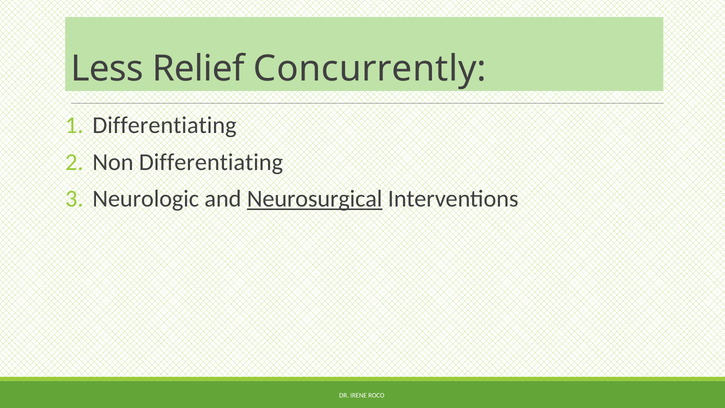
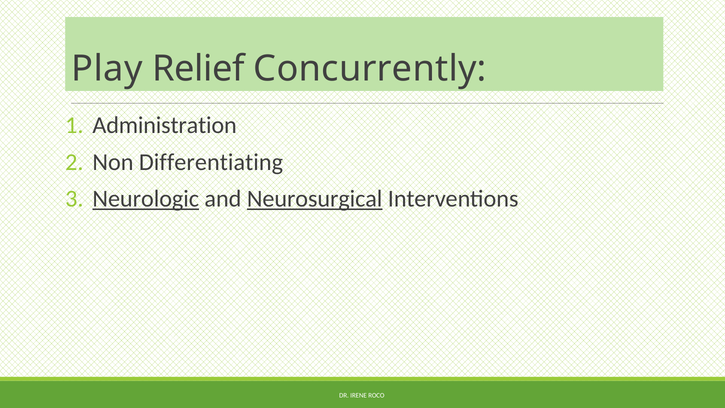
Less: Less -> Play (107, 69)
Differentiating: Differentiating -> Administration (165, 125)
Neurologic underline: none -> present (146, 199)
